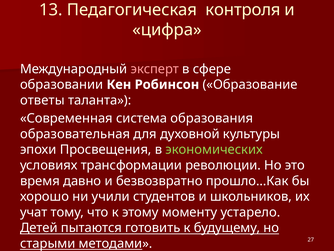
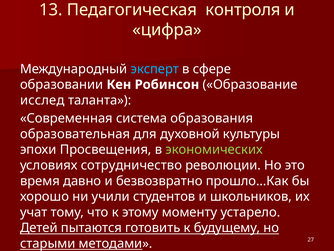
эксперт colour: pink -> light blue (155, 69)
ответы: ответы -> исслед (42, 100)
трансформации: трансформации -> сотрудничество (131, 165)
